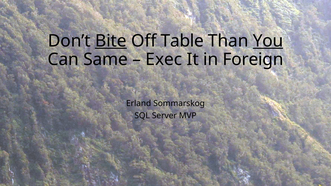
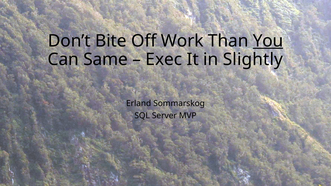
Bite underline: present -> none (111, 41)
Table: Table -> Work (182, 41)
Foreign: Foreign -> Slightly (253, 60)
